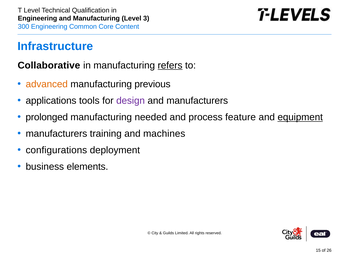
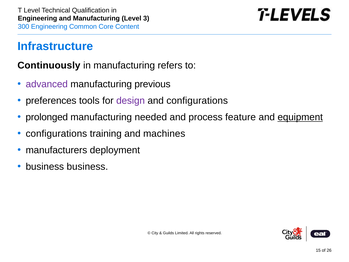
Collaborative: Collaborative -> Continuously (49, 65)
refers underline: present -> none (170, 65)
advanced colour: orange -> purple (47, 84)
applications: applications -> preferences (51, 101)
and manufacturers: manufacturers -> configurations (197, 101)
manufacturers: manufacturers -> configurations (56, 134)
configurations: configurations -> manufacturers (56, 150)
business elements: elements -> business (87, 167)
